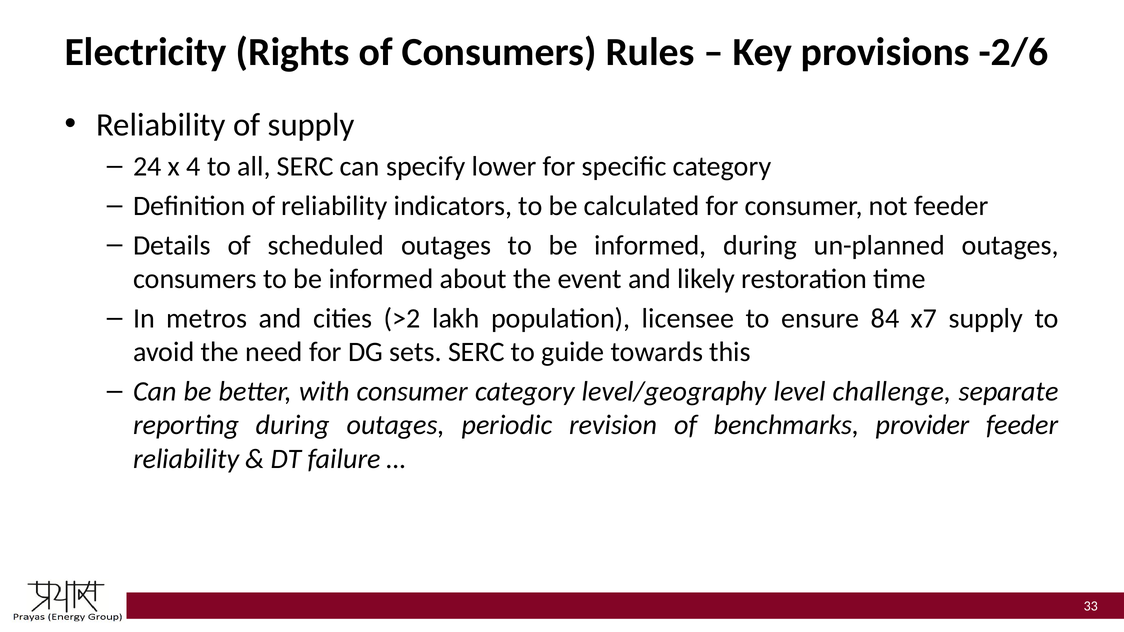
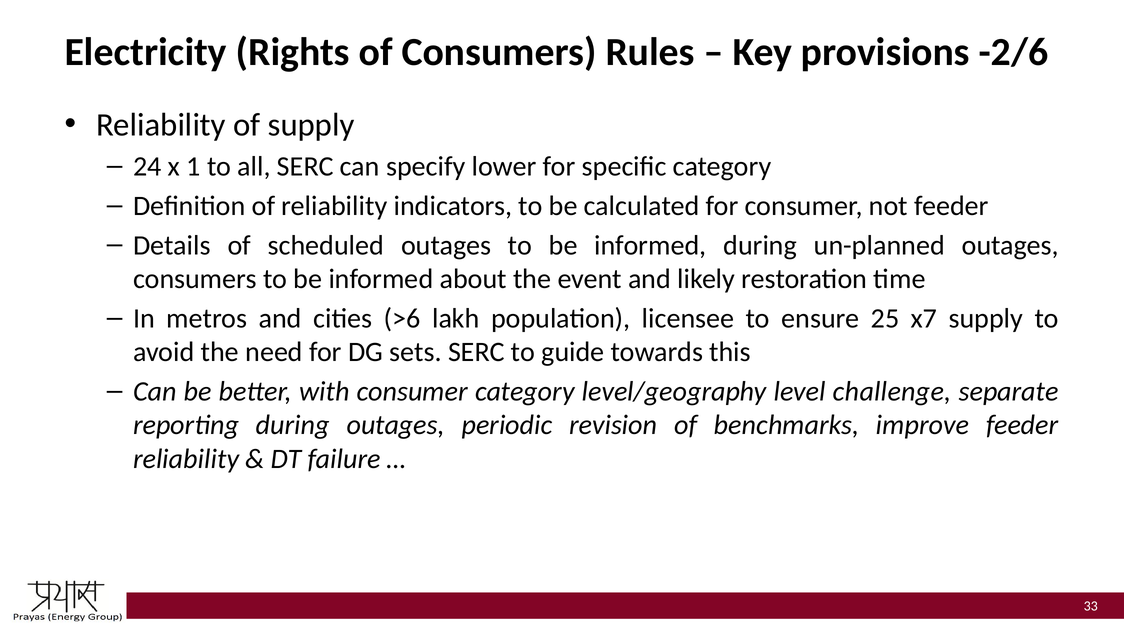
4: 4 -> 1 (193, 167)
>2: >2 -> >6 (402, 318)
84: 84 -> 25 (885, 318)
provider: provider -> improve (923, 425)
